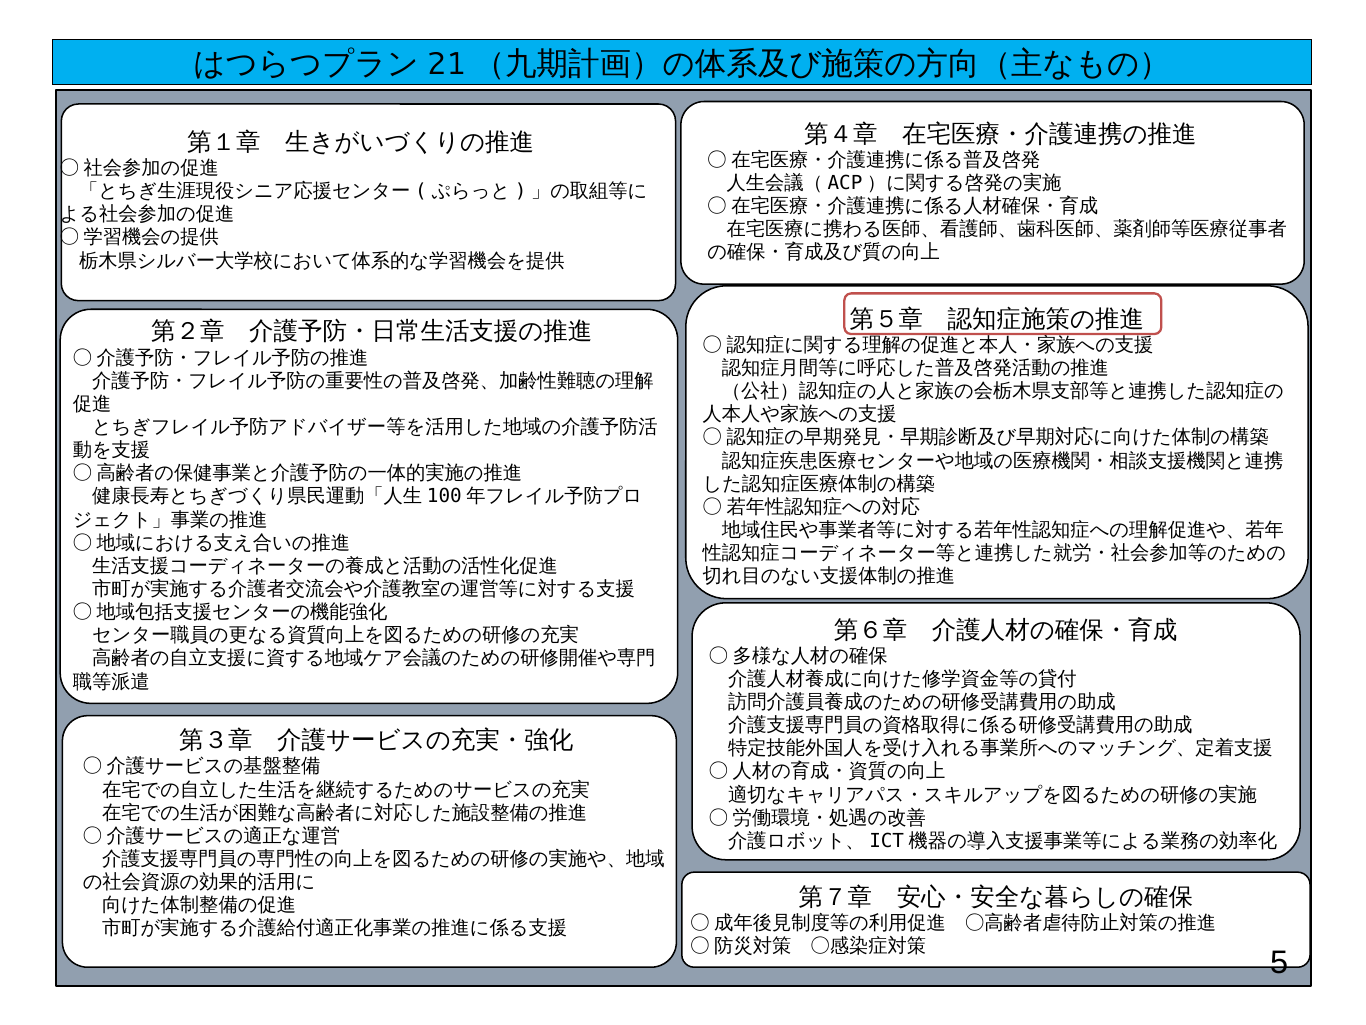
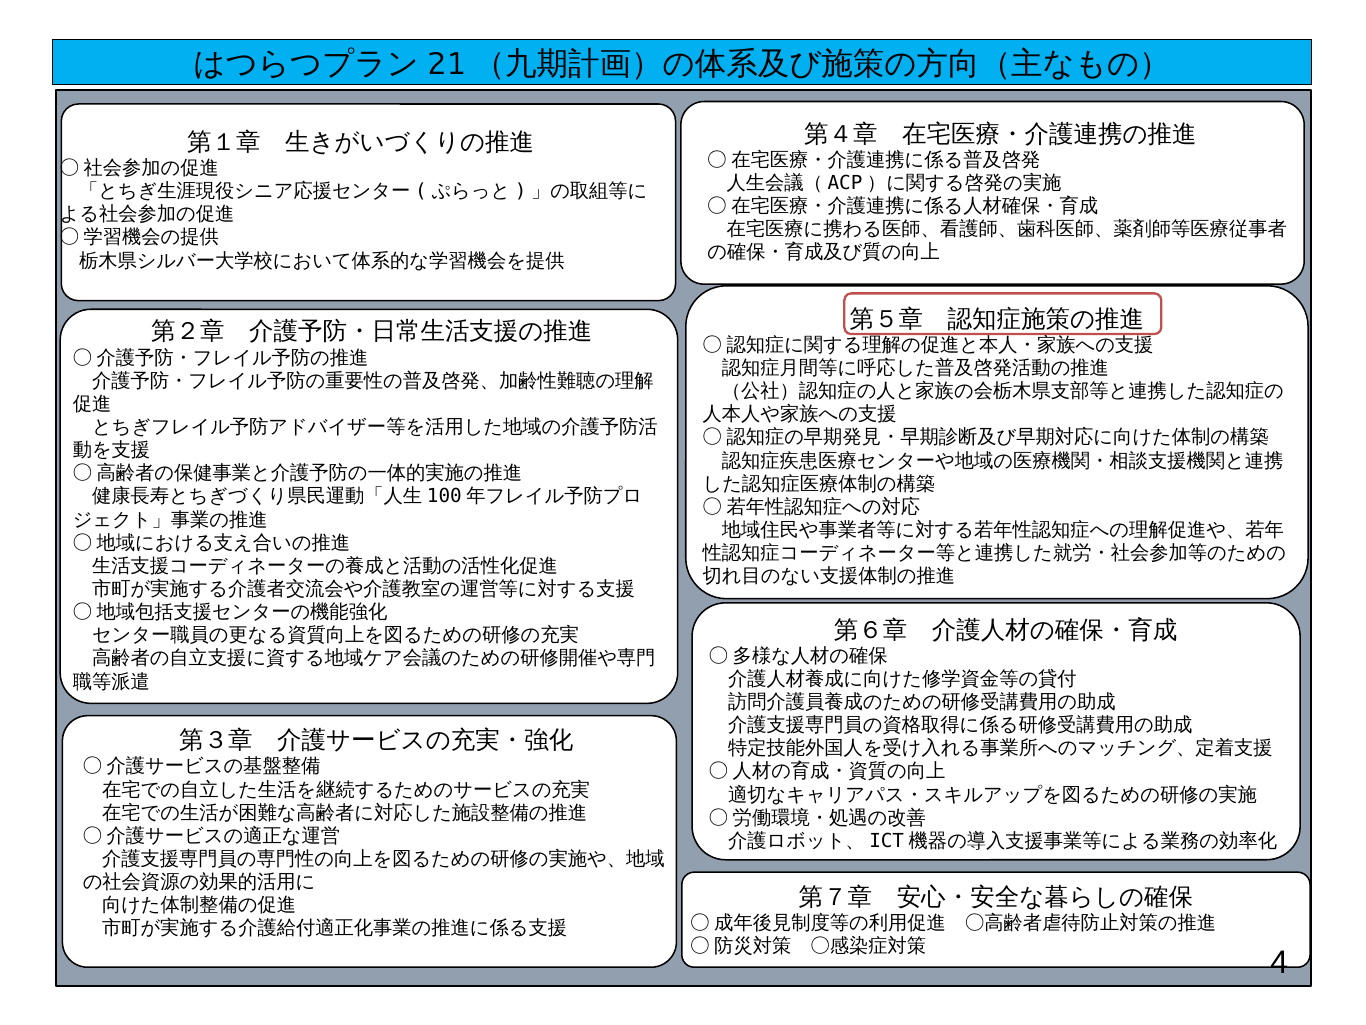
5: 5 -> 4 (1279, 962)
